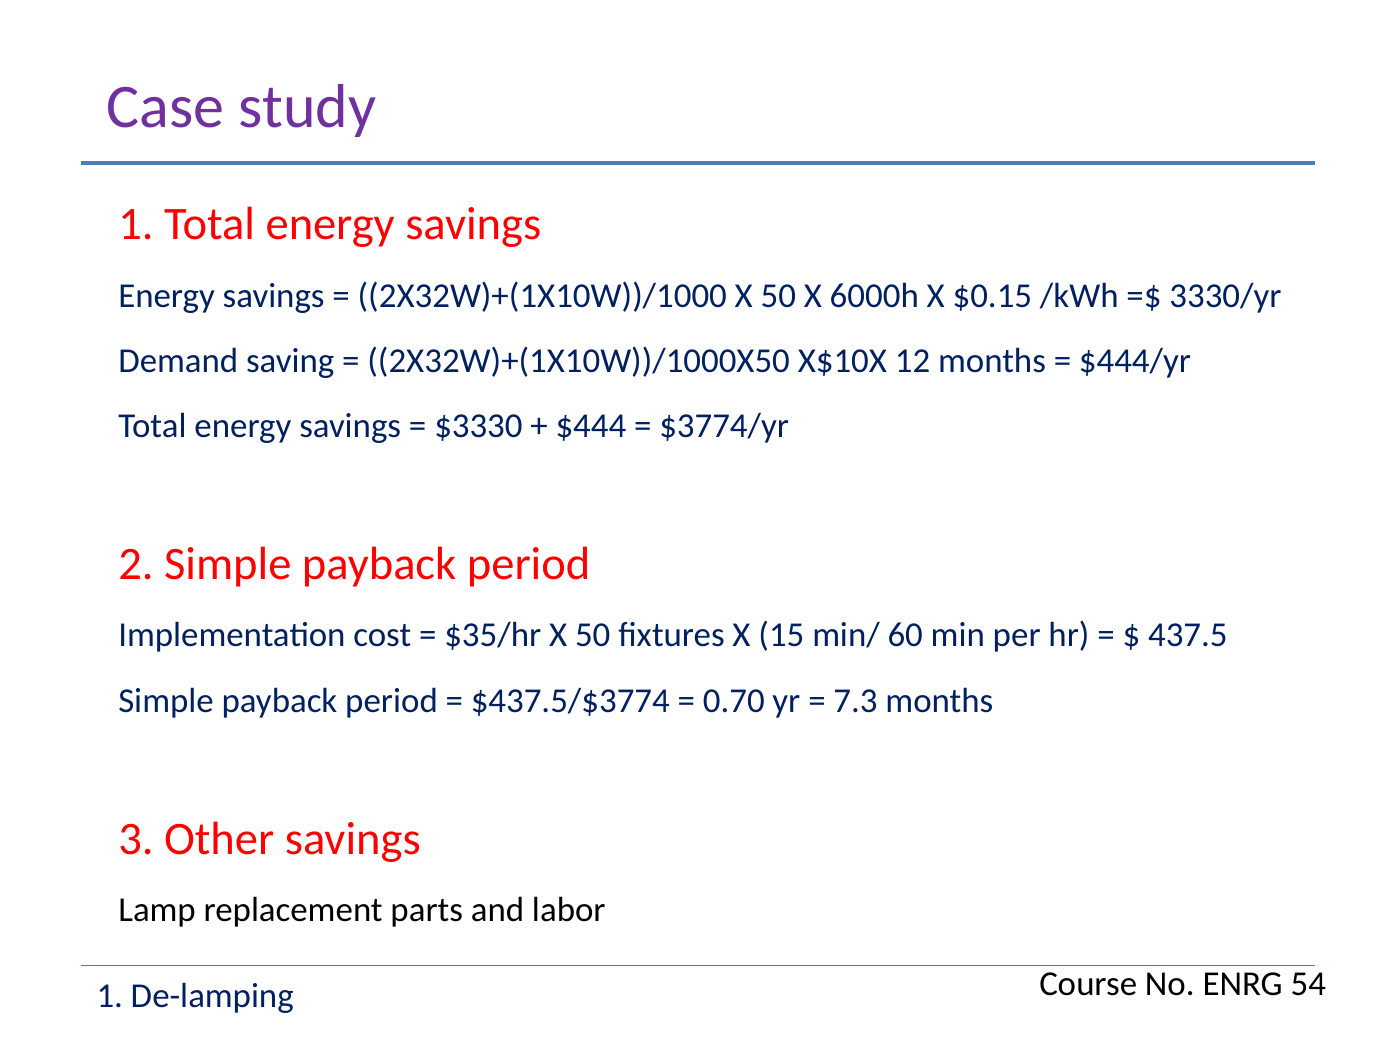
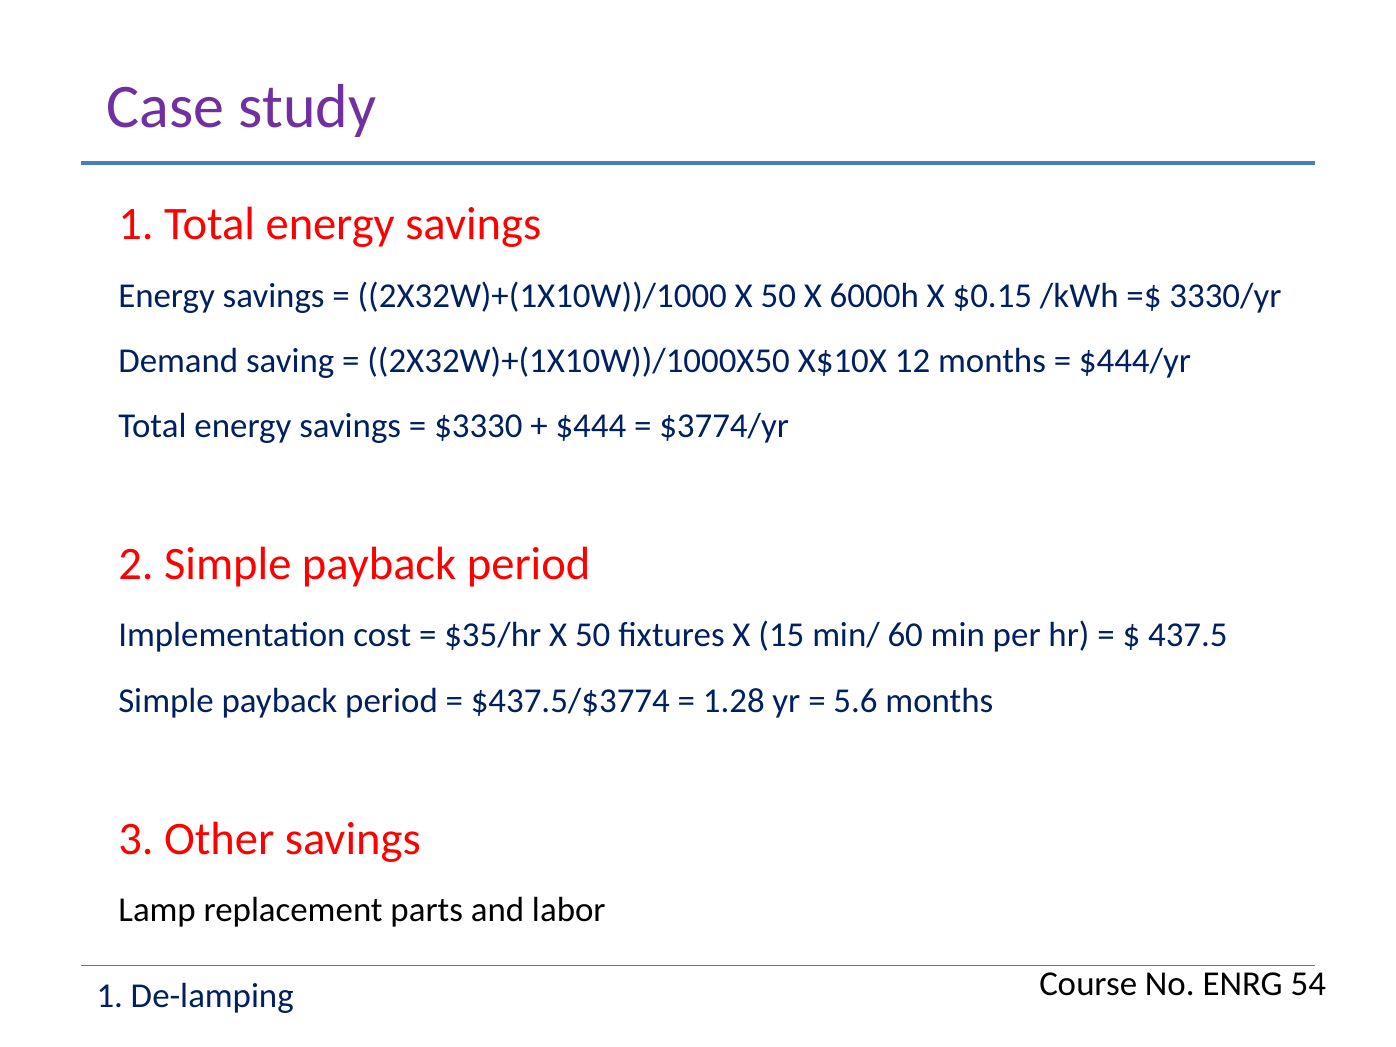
0.70: 0.70 -> 1.28 (734, 701)
7.3: 7.3 -> 5.6 (855, 701)
